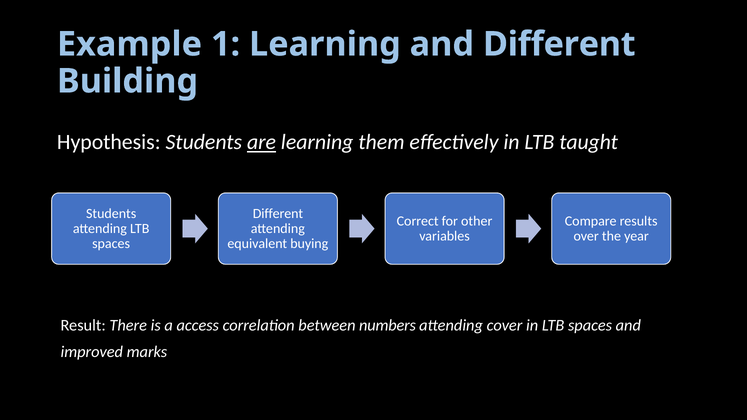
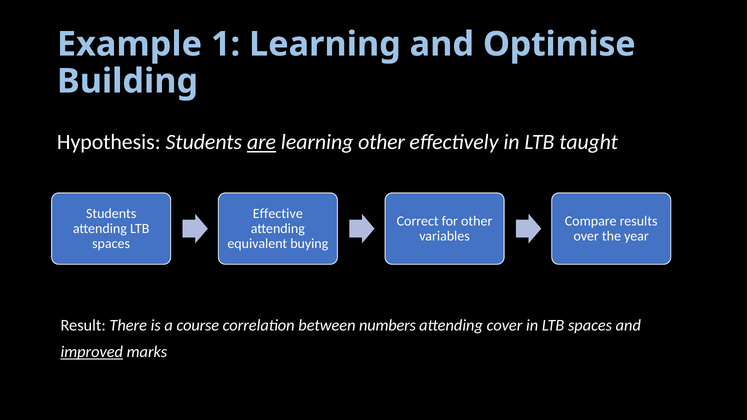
and Different: Different -> Optimise (559, 44)
learning them: them -> other (382, 142)
Different: Different -> Effective (278, 213)
access: access -> course (198, 326)
improved underline: none -> present (92, 352)
